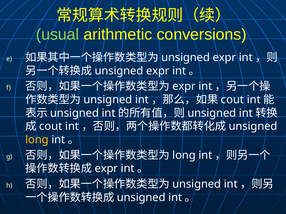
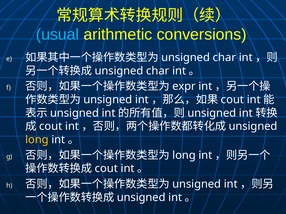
usual colour: light green -> light blue (58, 35)
expr: expr -> char (224, 58)
expr: expr -> char (158, 71)
expr: expr -> cout (106, 169)
